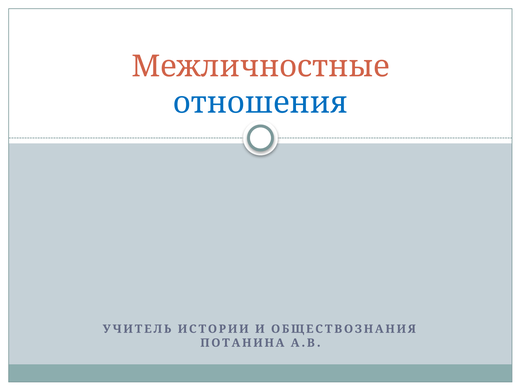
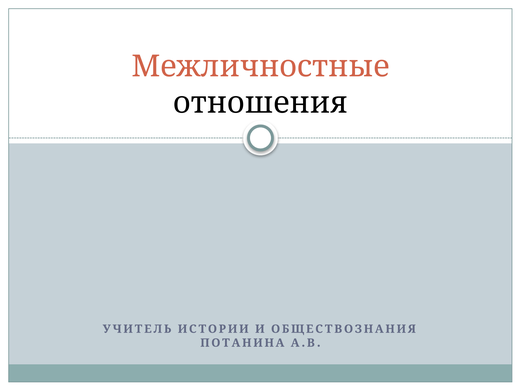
отношения colour: blue -> black (260, 103)
